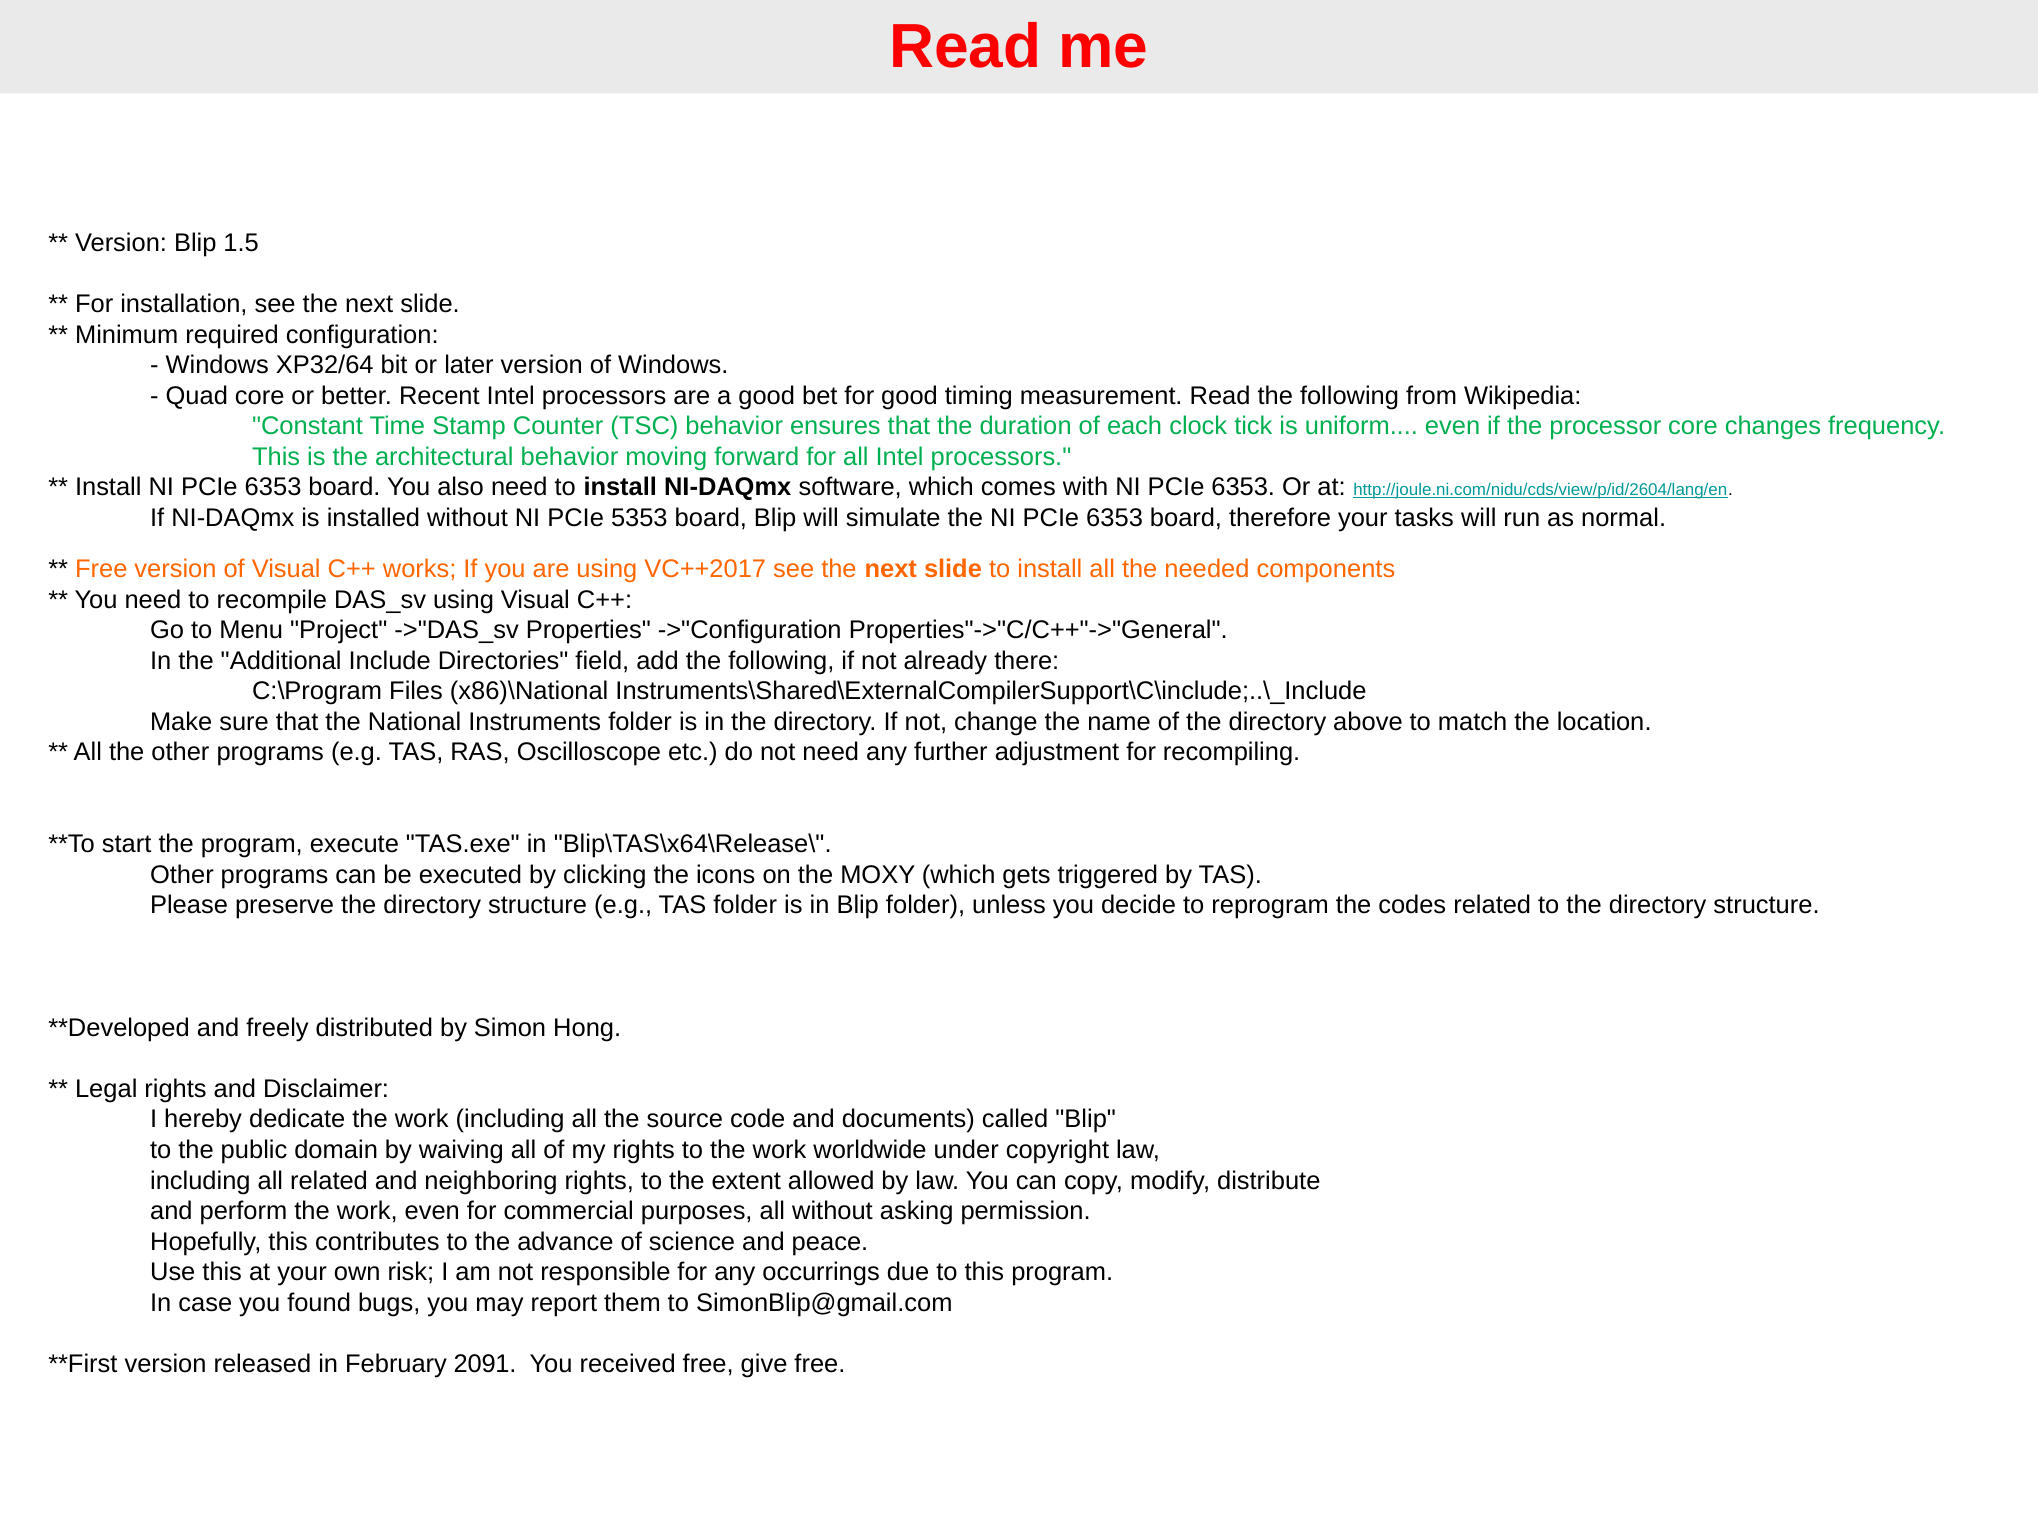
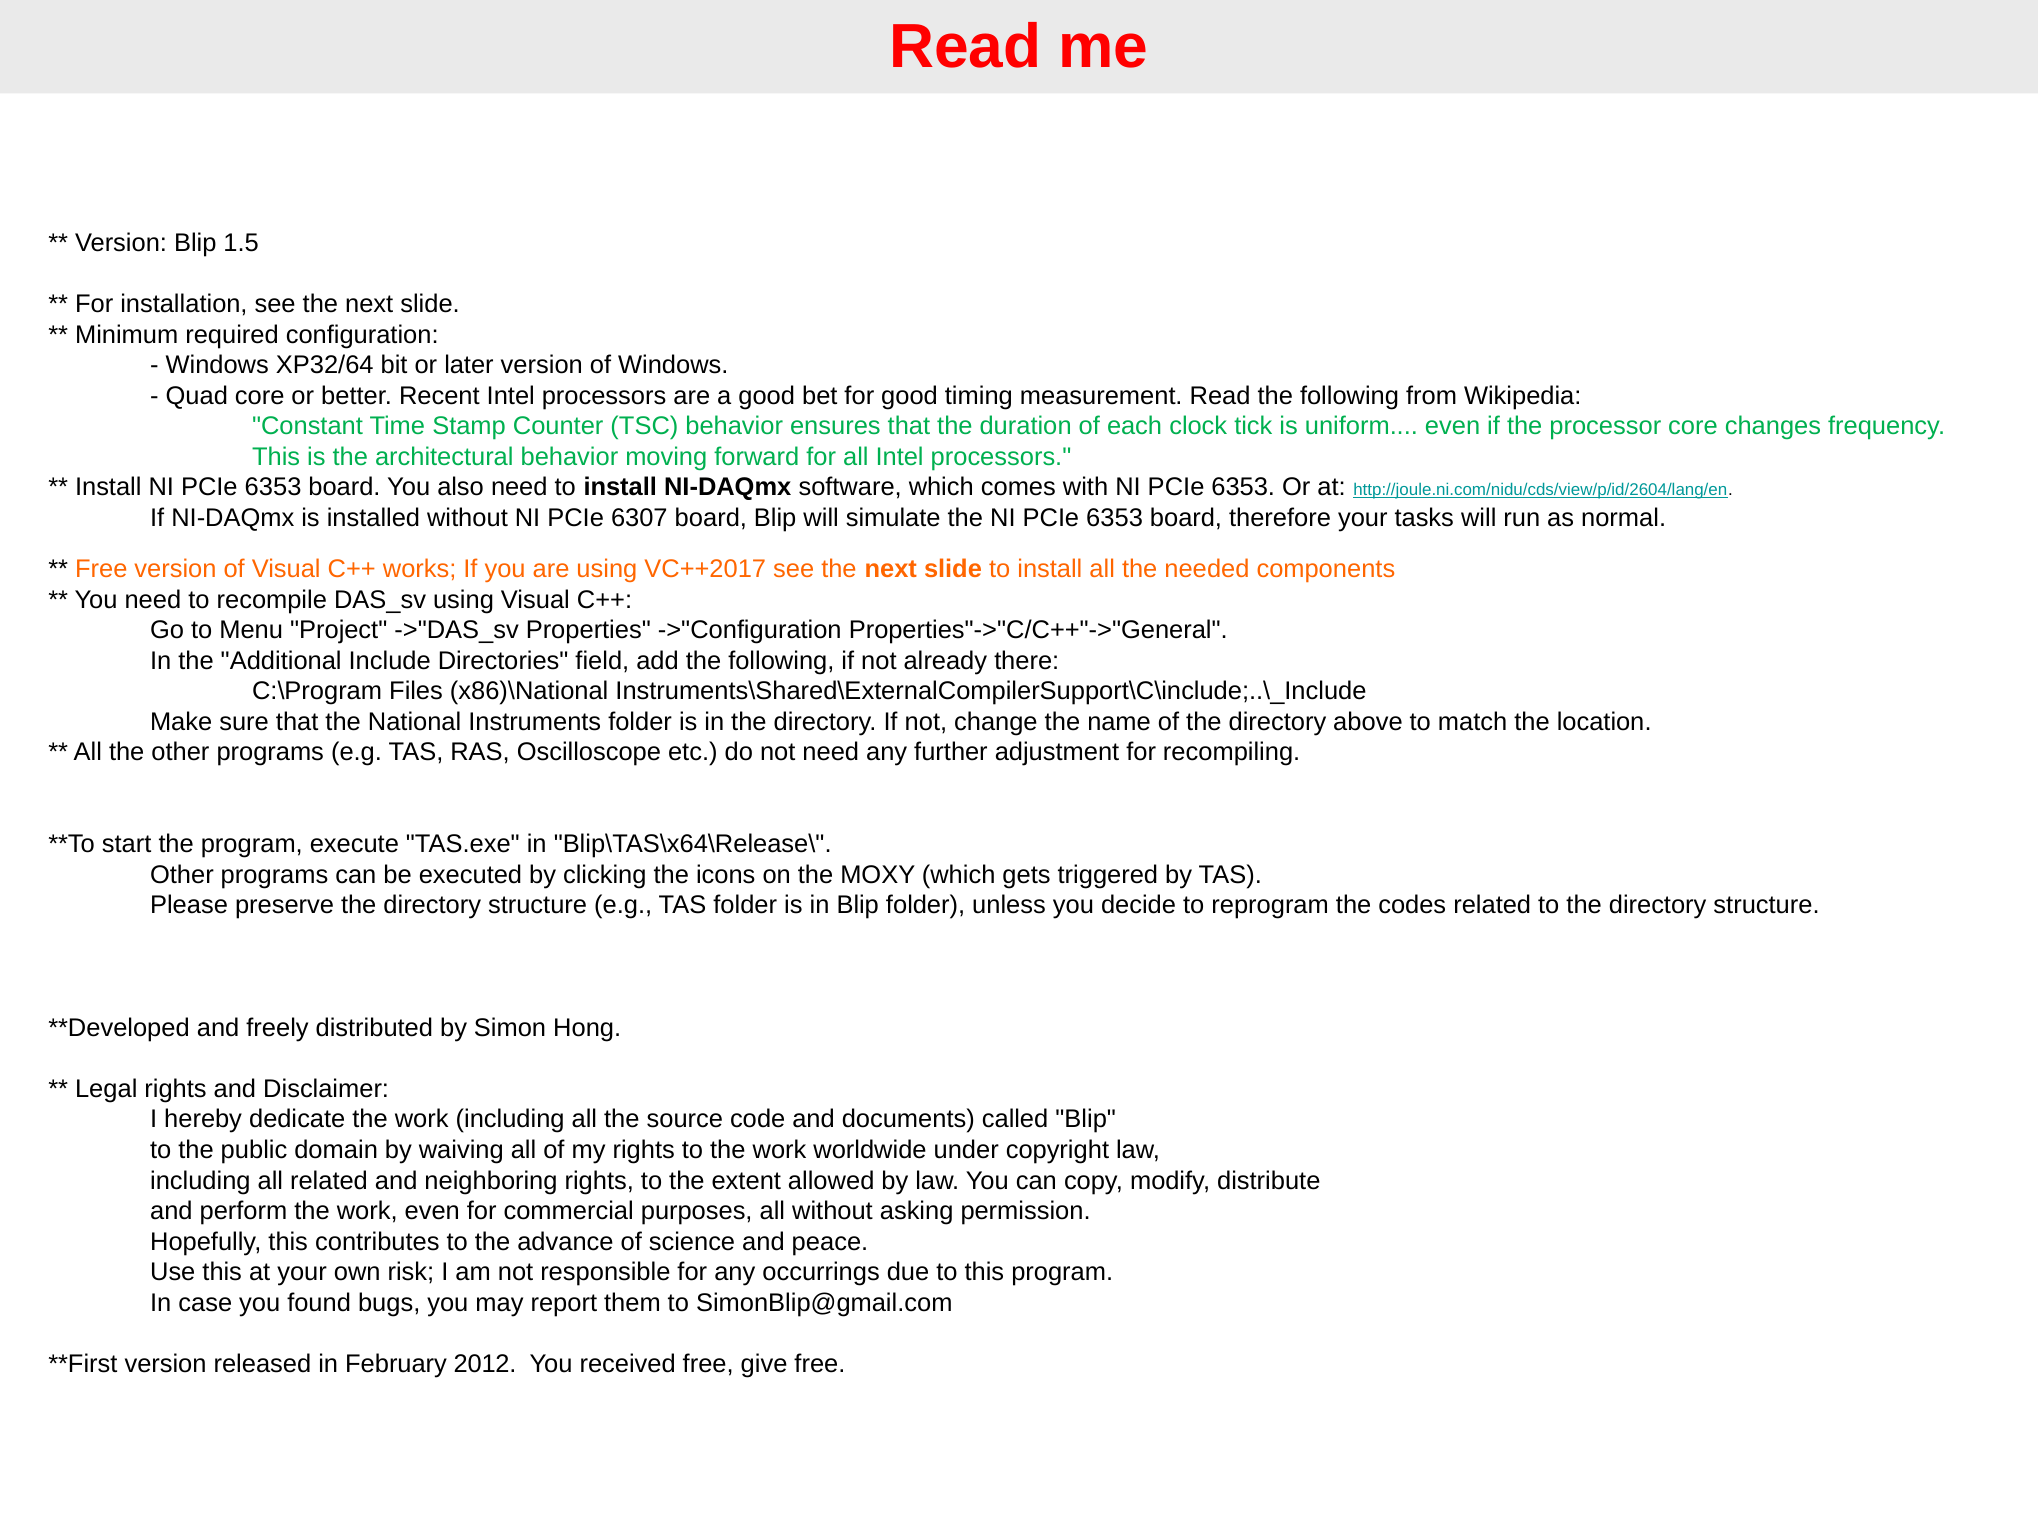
5353: 5353 -> 6307 (639, 518)
2091: 2091 -> 2012 (485, 1364)
